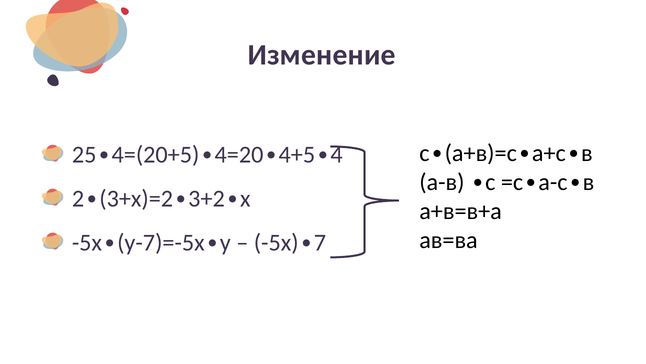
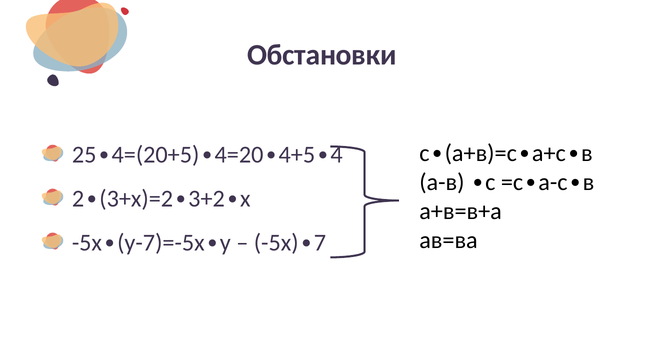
Изменение: Изменение -> Обстановки (322, 55)
